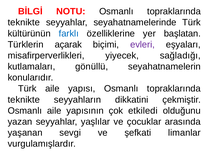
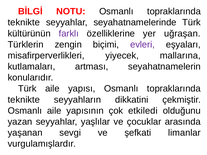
farklı colour: blue -> purple (69, 34)
başlatan: başlatan -> uğraşan (182, 34)
açarak: açarak -> zengin (68, 45)
sağladığı: sağladığı -> mallarına (180, 56)
gönüllü: gönüllü -> artması (92, 67)
